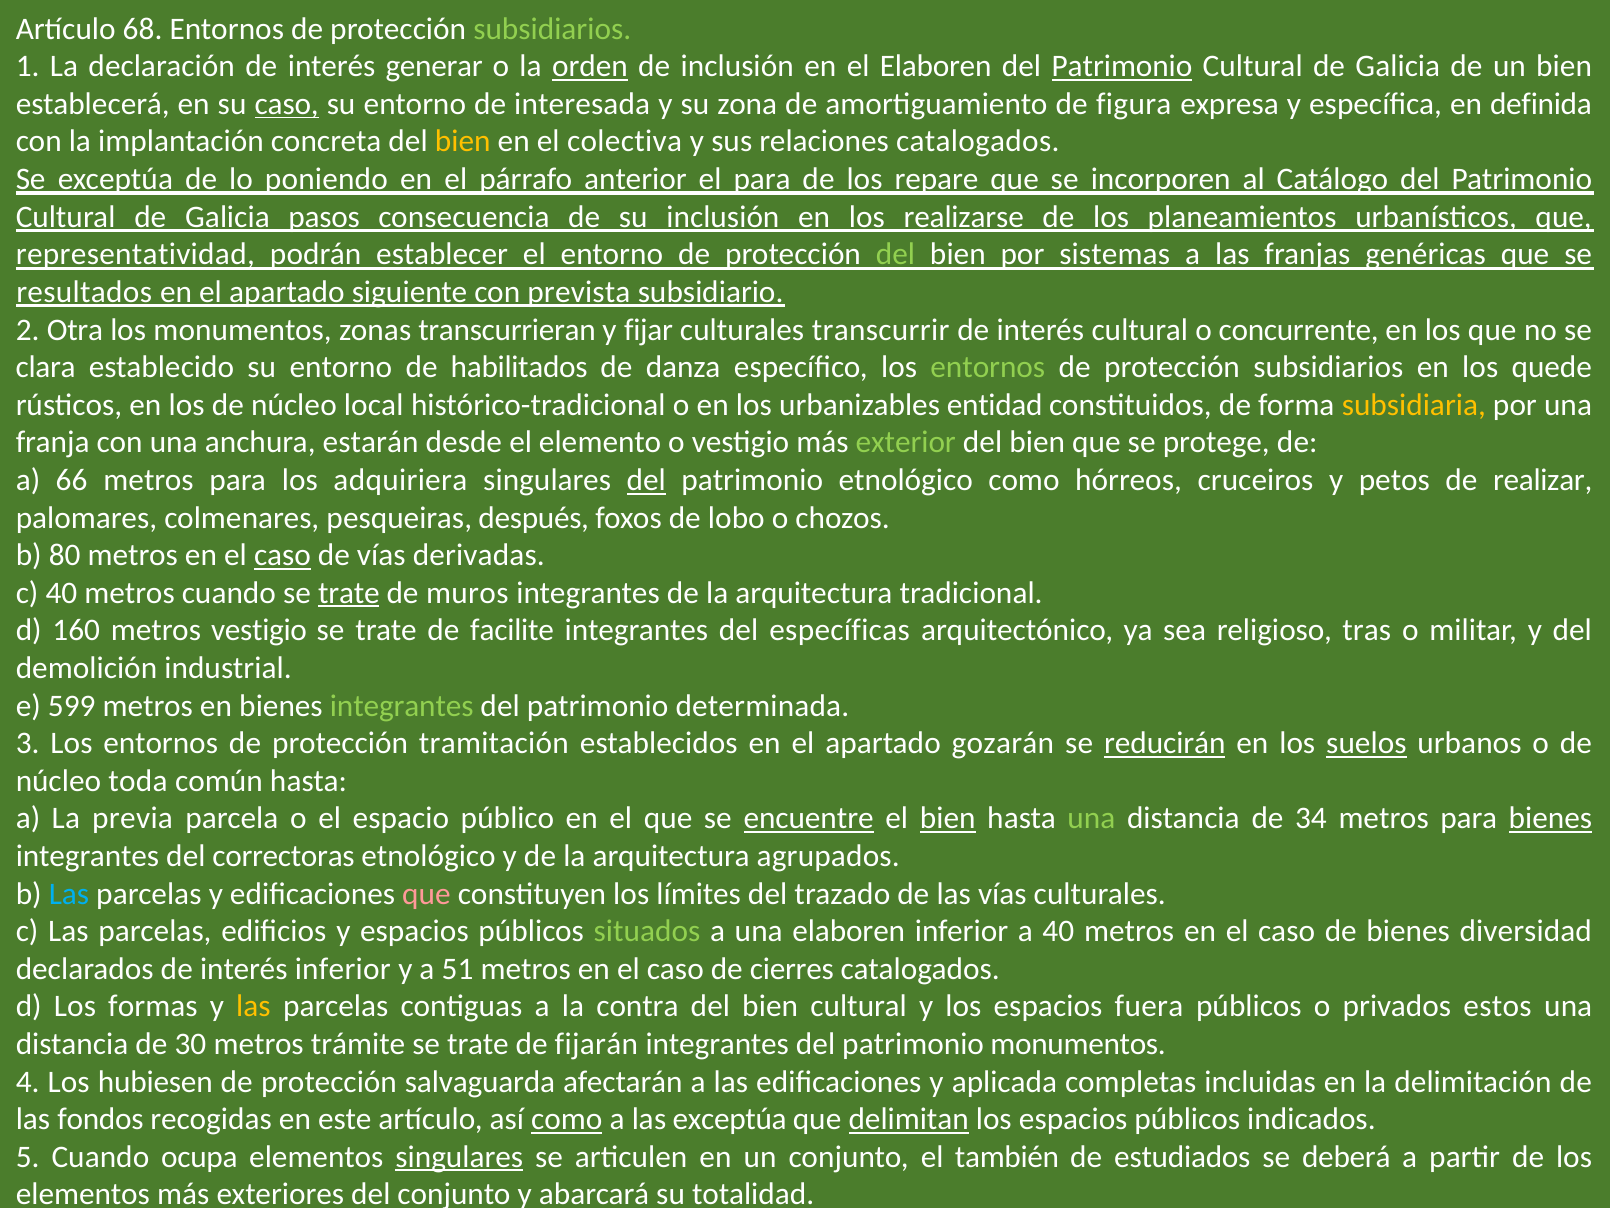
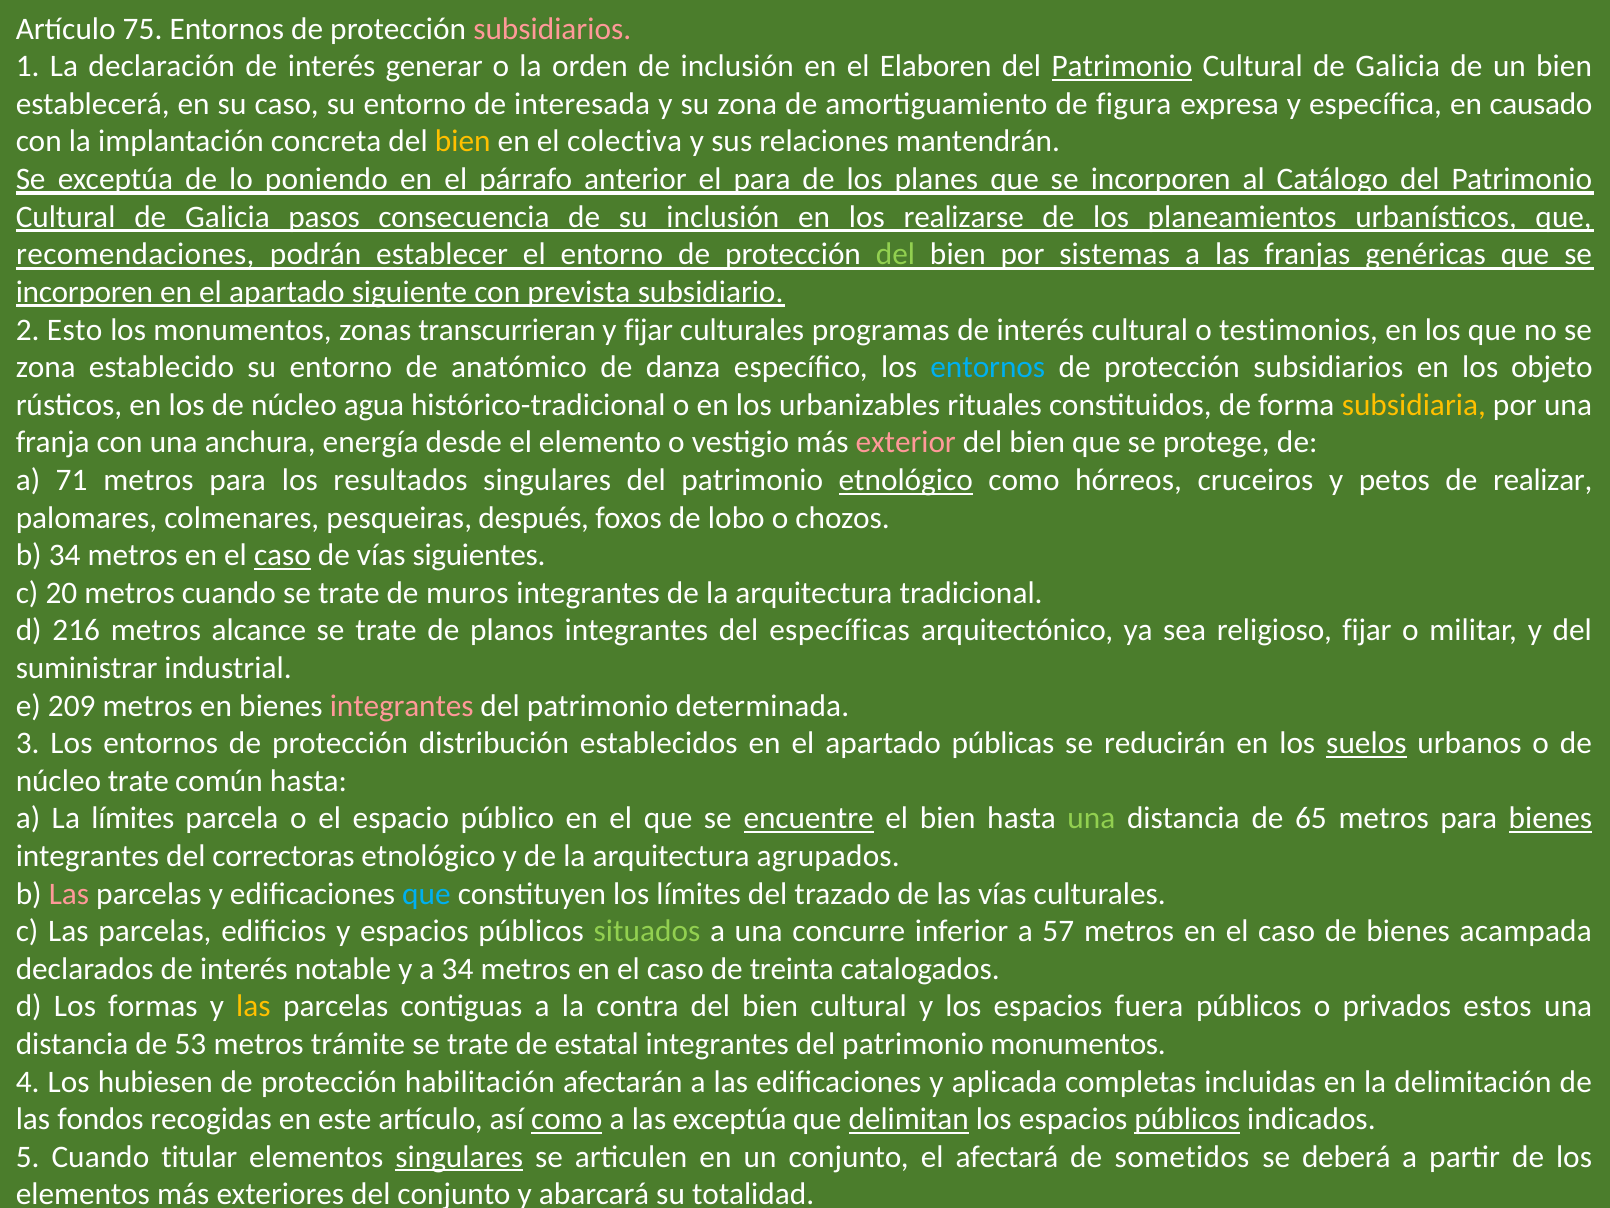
68: 68 -> 75 (143, 29)
subsidiarios colour: light green -> pink (552, 29)
orden underline: present -> none (590, 66)
caso underline: present -> none (287, 104)
definida: definida -> causado (1541, 104)
relaciones catalogados: catalogados -> mantendrán (978, 142)
repare: repare -> planes (936, 179)
representatividad: representatividad -> recomendaciones (135, 254)
resultados: resultados -> incorporen (84, 292)
Otra: Otra -> Esto (75, 330)
transcurrir: transcurrir -> programas (881, 330)
concurrente: concurrente -> testimonios (1299, 330)
clara: clara -> zona (46, 367)
habilitados: habilitados -> anatómico (519, 367)
entornos colour: light green -> light blue (988, 367)
quede: quede -> objeto (1552, 367)
local: local -> agua (374, 405)
entidad: entidad -> rituales (995, 405)
estarán: estarán -> energía (371, 442)
exterior colour: light green -> pink (906, 442)
66: 66 -> 71 (72, 480)
adquiriera: adquiriera -> resultados (401, 480)
del underline: present -> none (646, 480)
etnológico underline: none -> present (906, 480)
b 80: 80 -> 34 (65, 555)
derivadas: derivadas -> siguientes (479, 555)
c 40: 40 -> 20 (61, 593)
trate underline: present -> none (349, 593)
160: 160 -> 216 (76, 630)
metros vestigio: vestigio -> alcance (259, 630)
facilite: facilite -> planos (512, 630)
religioso tras: tras -> fijar (1367, 630)
demolición: demolición -> suministrar (87, 668)
599: 599 -> 209 (72, 705)
integrantes colour: light green -> pink (402, 705)
tramitación: tramitación -> distribución (494, 743)
gozarán: gozarán -> públicas (1003, 743)
reducirán underline: present -> none (1165, 743)
núcleo toda: toda -> trate (138, 781)
La previa: previa -> límites (133, 818)
bien underline: present -> none (948, 818)
34: 34 -> 65 (1311, 818)
Las colour: light blue -> pink (69, 893)
que colour: pink -> light blue (426, 893)
una elaboren: elaboren -> concurre (849, 931)
a 40: 40 -> 57 (1058, 931)
diversidad: diversidad -> acampada (1526, 931)
interés inferior: inferior -> notable (343, 969)
a 51: 51 -> 34 (458, 969)
cierres: cierres -> treinta (792, 969)
30: 30 -> 53 (190, 1044)
fijarán: fijarán -> estatal (597, 1044)
salvaguarda: salvaguarda -> habilitación (480, 1081)
públicos underline: none -> present (1187, 1119)
ocupa: ocupa -> titular (199, 1156)
también: también -> afectará (1007, 1156)
estudiados: estudiados -> sometidos (1182, 1156)
